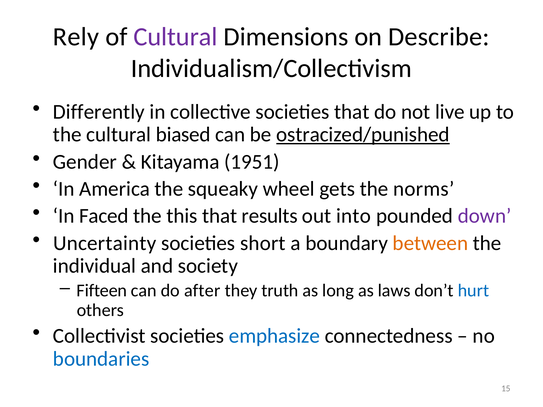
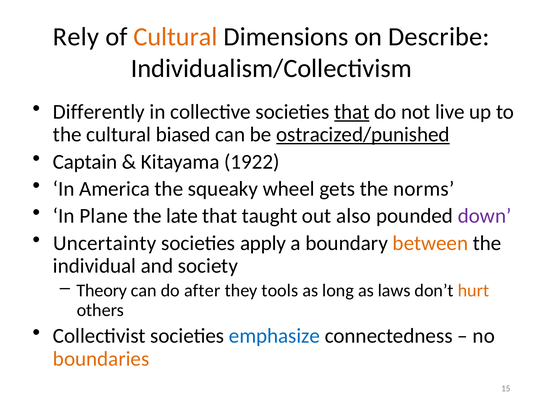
Cultural colour: purple -> orange (175, 37)
that underline: none -> present (352, 112)
Gender: Gender -> Captain (85, 162)
1951: 1951 -> 1922 (252, 162)
Faced: Faced -> Plane (104, 216)
this: this -> late (182, 216)
results: results -> taught (270, 216)
into: into -> also (354, 216)
short: short -> apply (263, 243)
Fifteen: Fifteen -> Theory (102, 291)
truth: truth -> tools (280, 291)
hurt colour: blue -> orange (473, 291)
boundaries colour: blue -> orange (101, 359)
